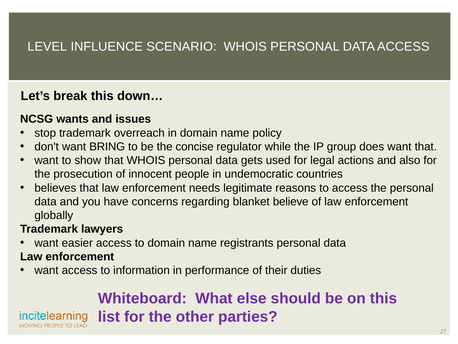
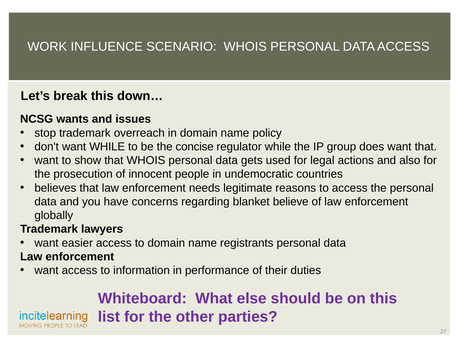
LEVEL: LEVEL -> WORK (47, 47)
want BRING: BRING -> WHILE (107, 146)
